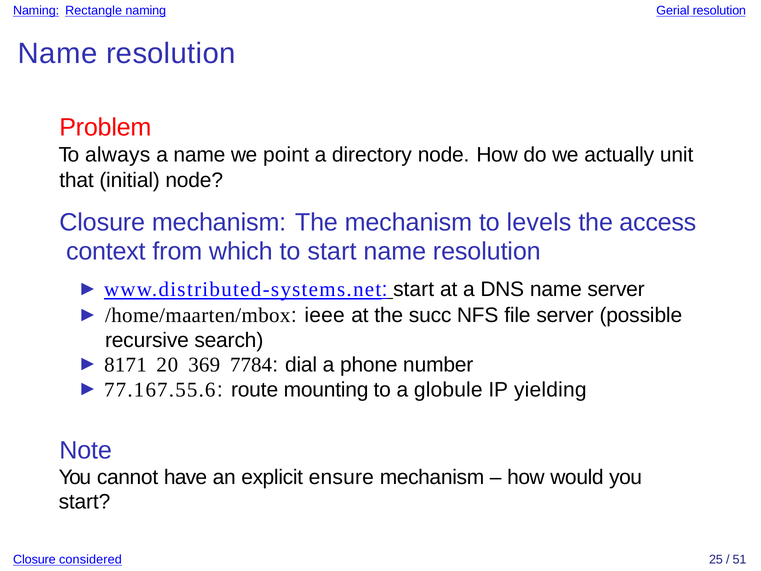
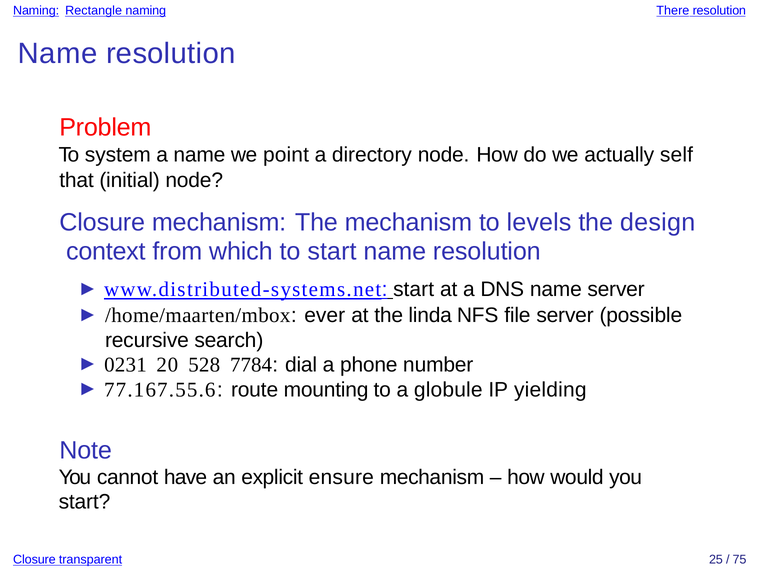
Gerial: Gerial -> There (673, 11)
always: always -> system (118, 155)
unit: unit -> self (676, 155)
access: access -> design (658, 222)
ieee: ieee -> ever (325, 316)
succ: succ -> linda (430, 316)
8171: 8171 -> 0231 (125, 365)
369: 369 -> 528 (204, 365)
considered: considered -> transparent (91, 560)
51: 51 -> 75 (740, 560)
